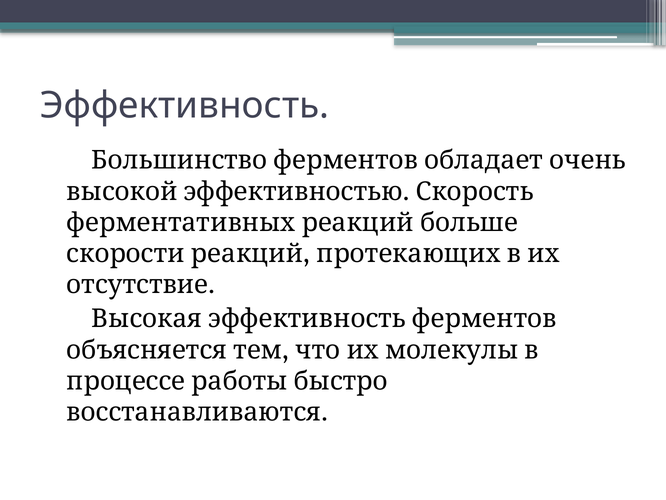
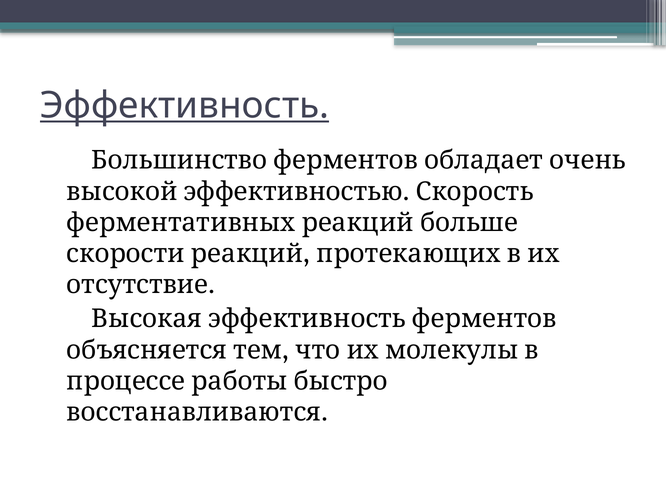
Эффективность underline: none -> present (185, 105)
